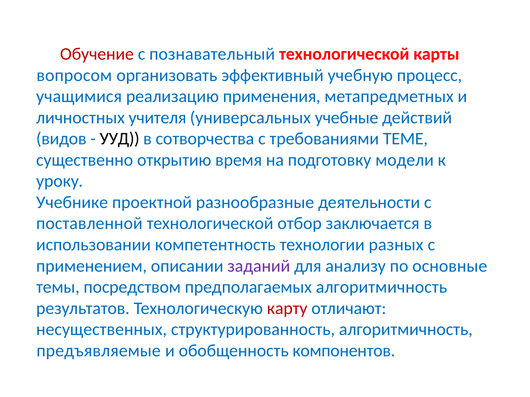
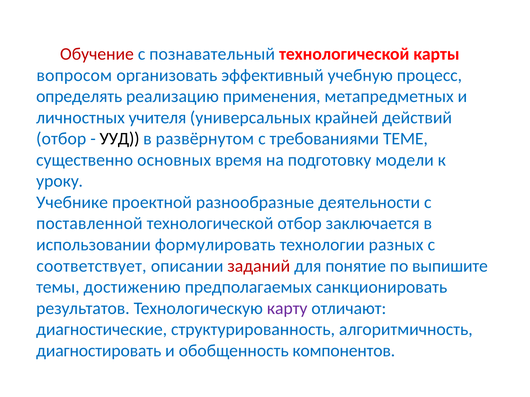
учащимися: учащимися -> определять (79, 97)
учебные: учебные -> крайней (347, 118)
видов: видов -> отбор (61, 139)
сотворчества: сотворчества -> развёрнутом (205, 139)
открытию: открытию -> основных (174, 160)
компетентность: компетентность -> формулировать (215, 245)
применением: применением -> соответствует (91, 266)
заданий colour: purple -> red (259, 266)
анализу: анализу -> понятие (356, 266)
основные: основные -> выпишите (450, 266)
посредством: посредством -> достижению (132, 287)
предполагаемых алгоритмичность: алгоритмичность -> санкционировать (382, 287)
карту colour: red -> purple (287, 309)
несущественных: несущественных -> диагностические (102, 330)
предъявляемые: предъявляемые -> диагностировать (99, 351)
